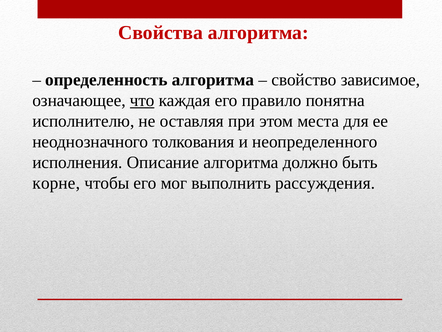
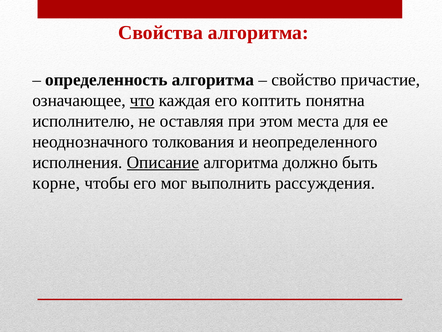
зависимое: зависимое -> причастие (380, 80)
правило: правило -> коптить (272, 100)
Описание underline: none -> present (163, 162)
